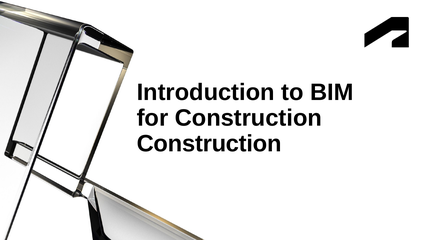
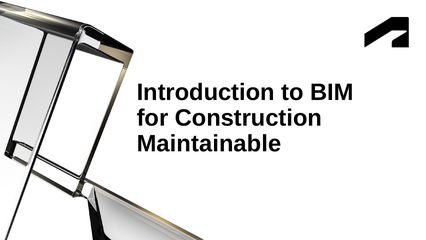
Construction: Construction -> Maintainable (209, 143)
